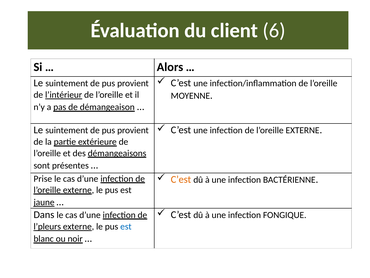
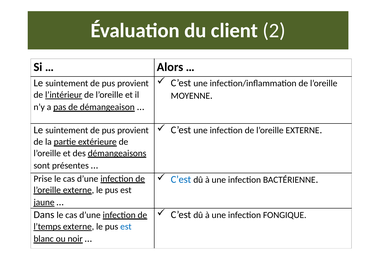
6: 6 -> 2 (274, 30)
C’est colour: orange -> blue (181, 179)
l’pleurs: l’pleurs -> l’temps (47, 226)
